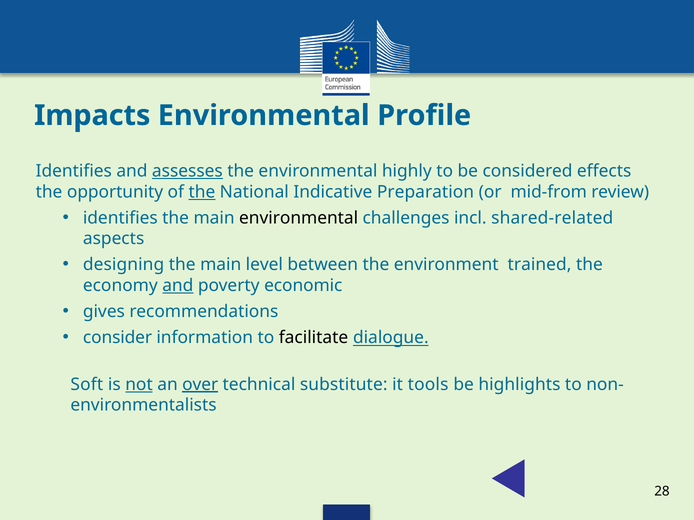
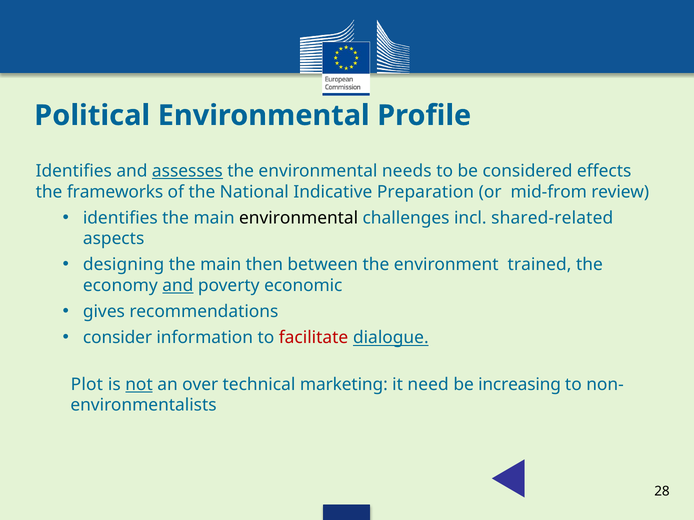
Impacts: Impacts -> Political (92, 116)
highly: highly -> needs (407, 171)
opportunity: opportunity -> frameworks (115, 192)
the underline: present -> none (202, 192)
level: level -> then (264, 265)
facilitate colour: black -> red (314, 338)
Soft: Soft -> Plot (87, 385)
over underline: present -> none (200, 385)
substitute: substitute -> marketing (344, 385)
tools: tools -> need (428, 385)
highlights: highlights -> increasing (520, 385)
